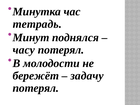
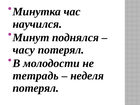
тетрадь: тетрадь -> научился (37, 24)
бережёт: бережёт -> тетрадь (36, 76)
задачу: задачу -> неделя (87, 76)
